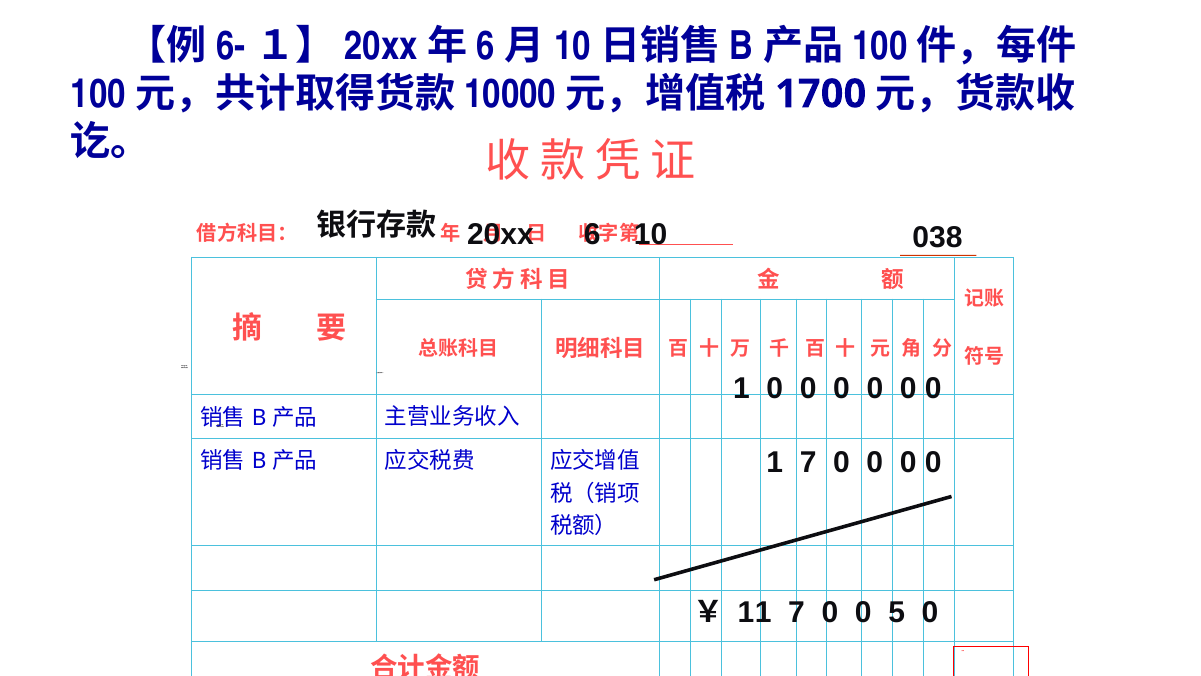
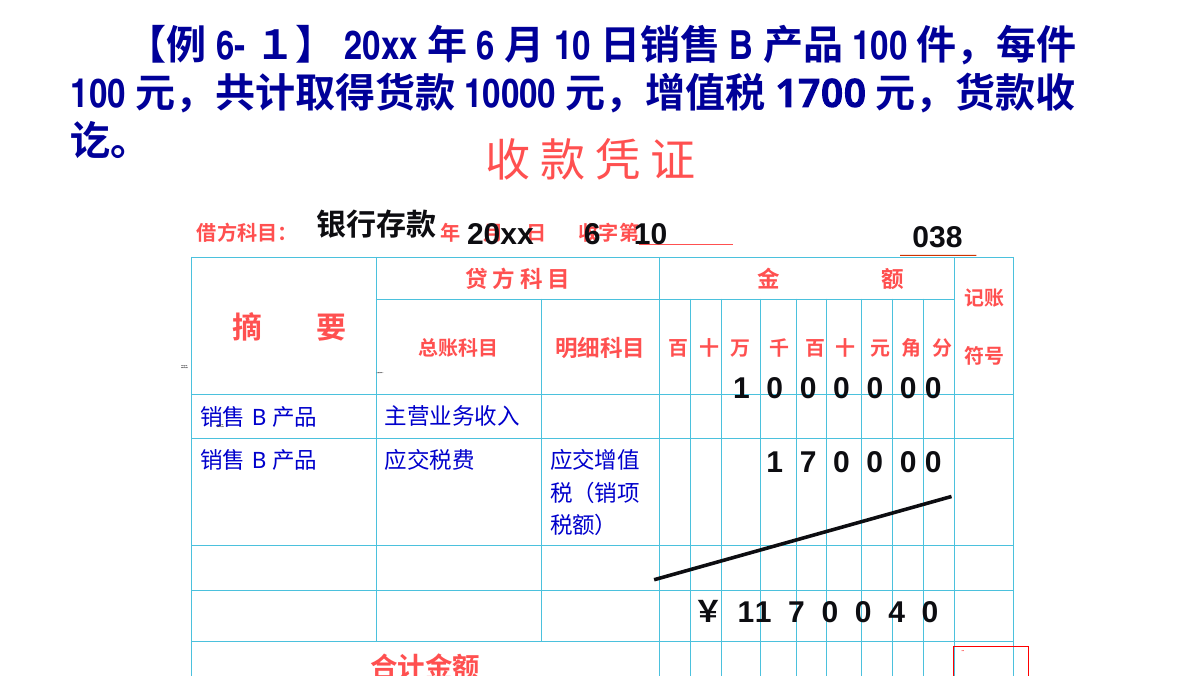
5: 5 -> 4 (897, 612)
